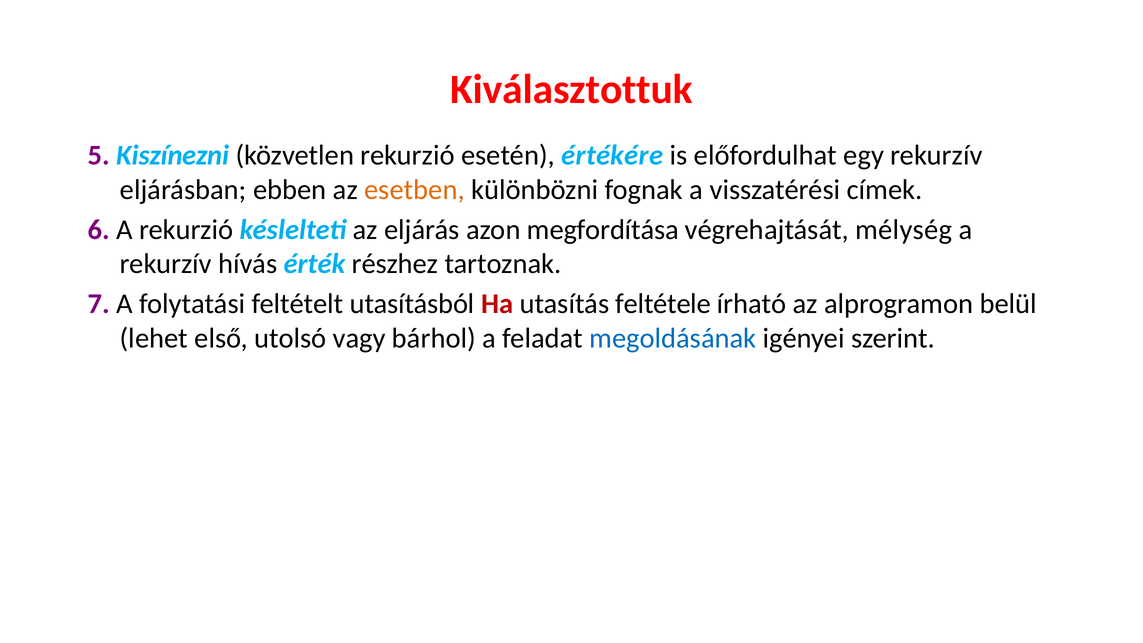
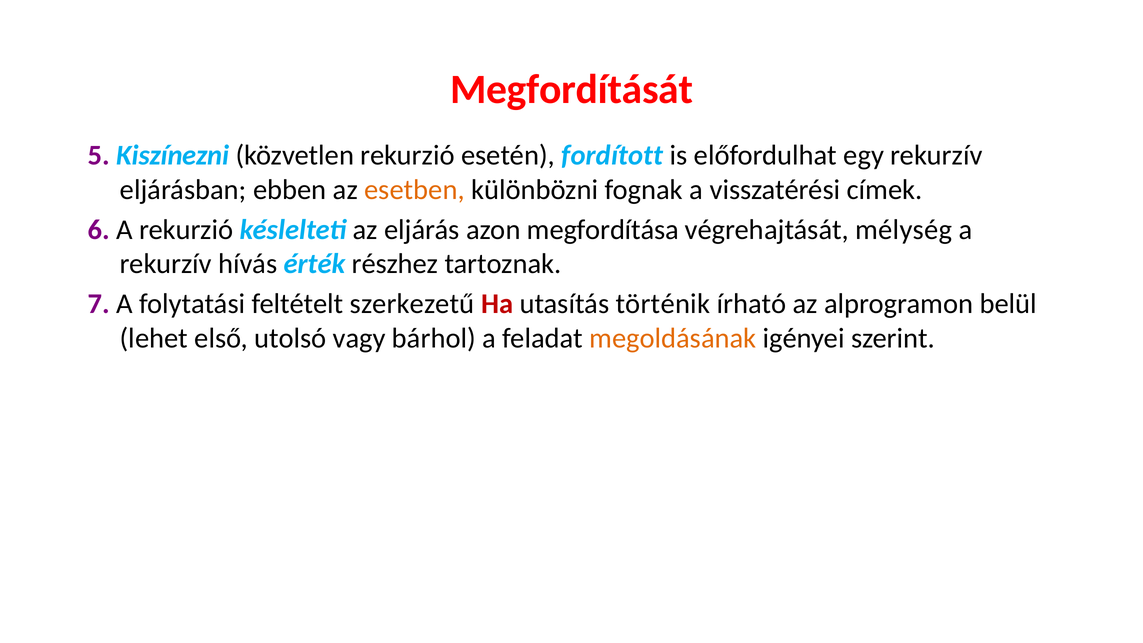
Kiválasztottuk: Kiválasztottuk -> Megfordítását (572, 89)
értékére: értékére -> fordított (612, 155)
utasításból: utasításból -> szerkezetű (412, 304)
feltétele: feltétele -> történik (663, 304)
megoldásának colour: blue -> orange (673, 338)
